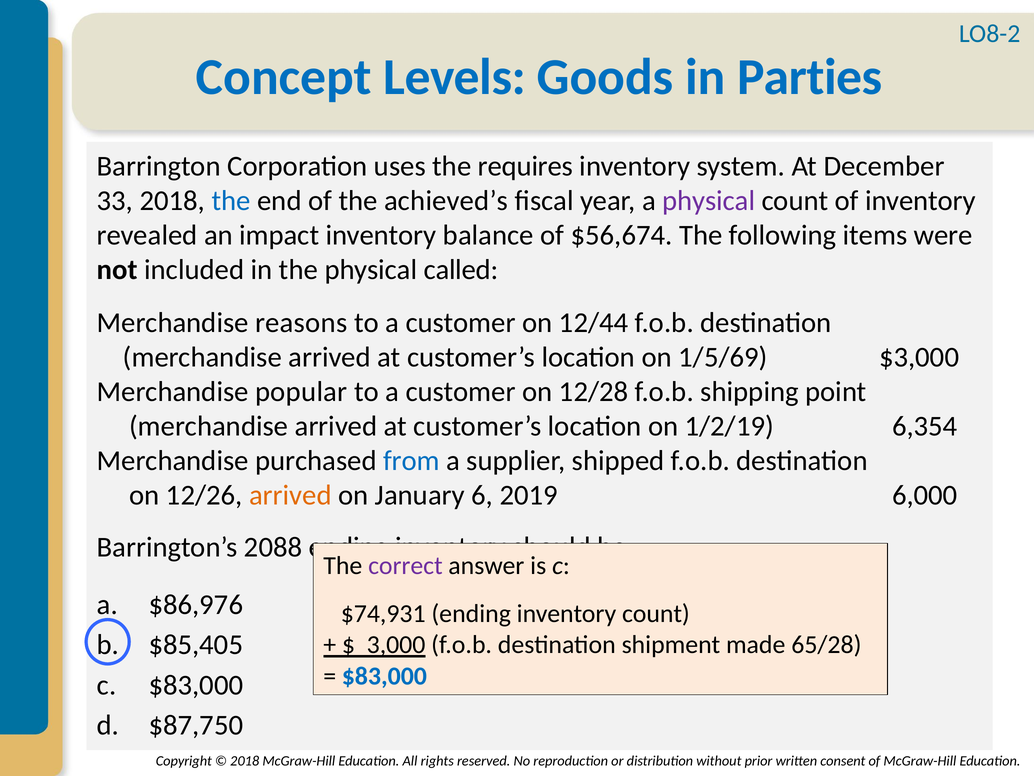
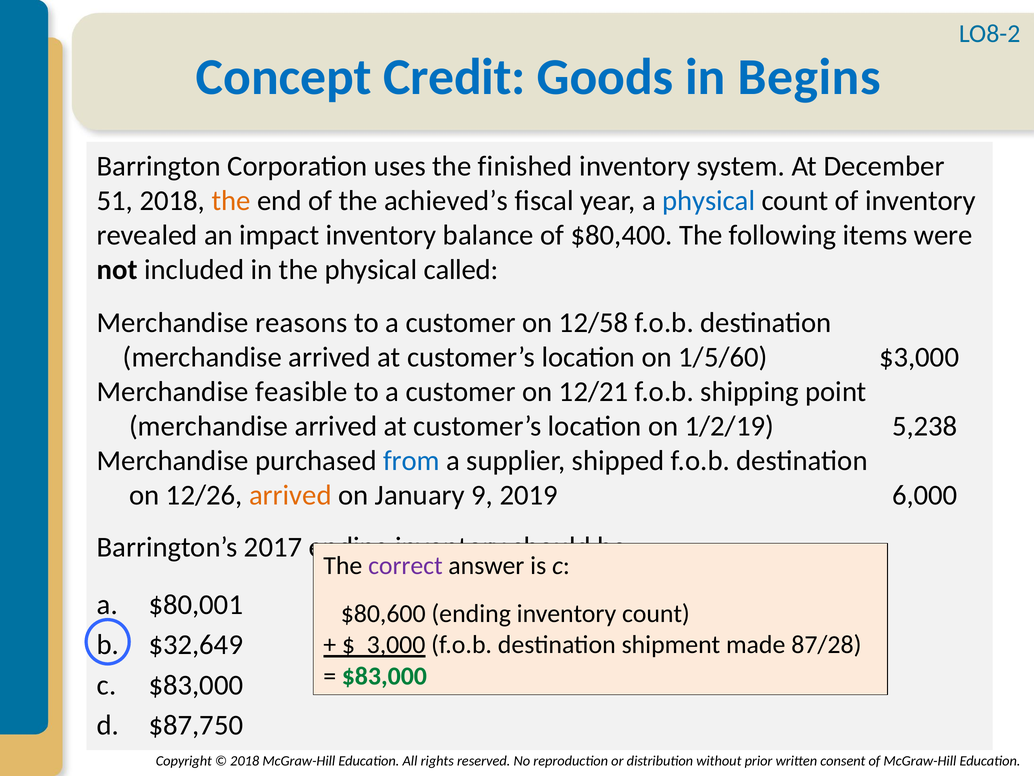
Levels: Levels -> Credit (454, 77)
Parties: Parties -> Begins (809, 77)
requires: requires -> finished (525, 166)
33: 33 -> 51 (115, 201)
the colour: blue -> orange (231, 201)
physical colour: purple -> blue (709, 201)
$56,674: $56,674 -> $80,400 (622, 235)
12/44: 12/44 -> 12/58 (594, 322)
1/5/69: 1/5/69 -> 1/5/60 (723, 357)
popular: popular -> feasible (301, 391)
12/28: 12/28 -> 12/21 (594, 391)
6,354: 6,354 -> 5,238 (925, 426)
6: 6 -> 9 (482, 495)
2088: 2088 -> 2017 (273, 547)
$86,976: $86,976 -> $80,001 (196, 604)
$74,931: $74,931 -> $80,600 (383, 613)
$85,405: $85,405 -> $32,649 (196, 644)
65/28: 65/28 -> 87/28 (826, 645)
$83,000 colour: blue -> green (384, 676)
